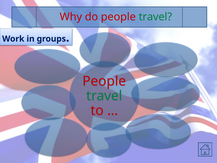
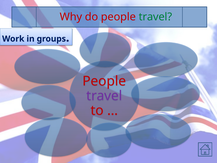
travel colour: green -> purple (104, 96)
